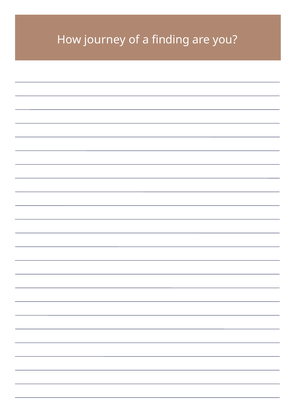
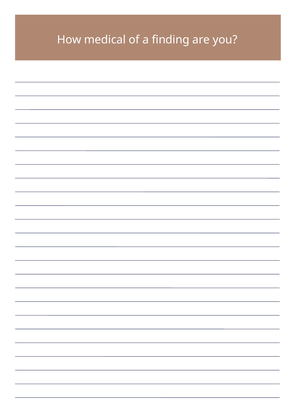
journey: journey -> medical (105, 40)
